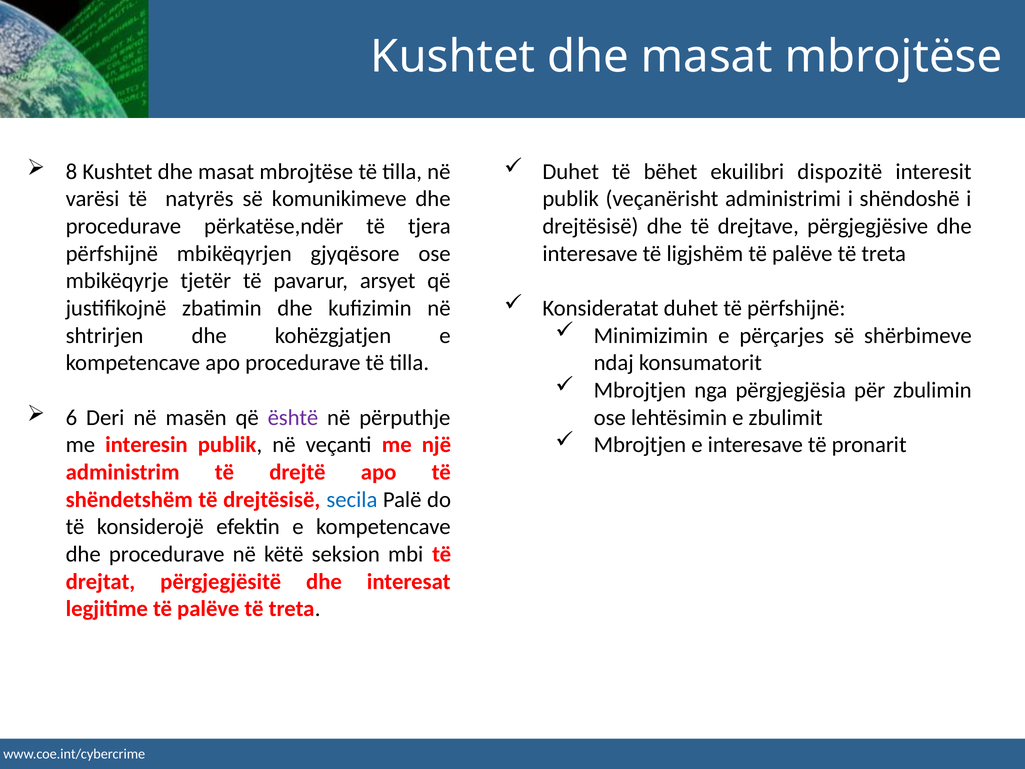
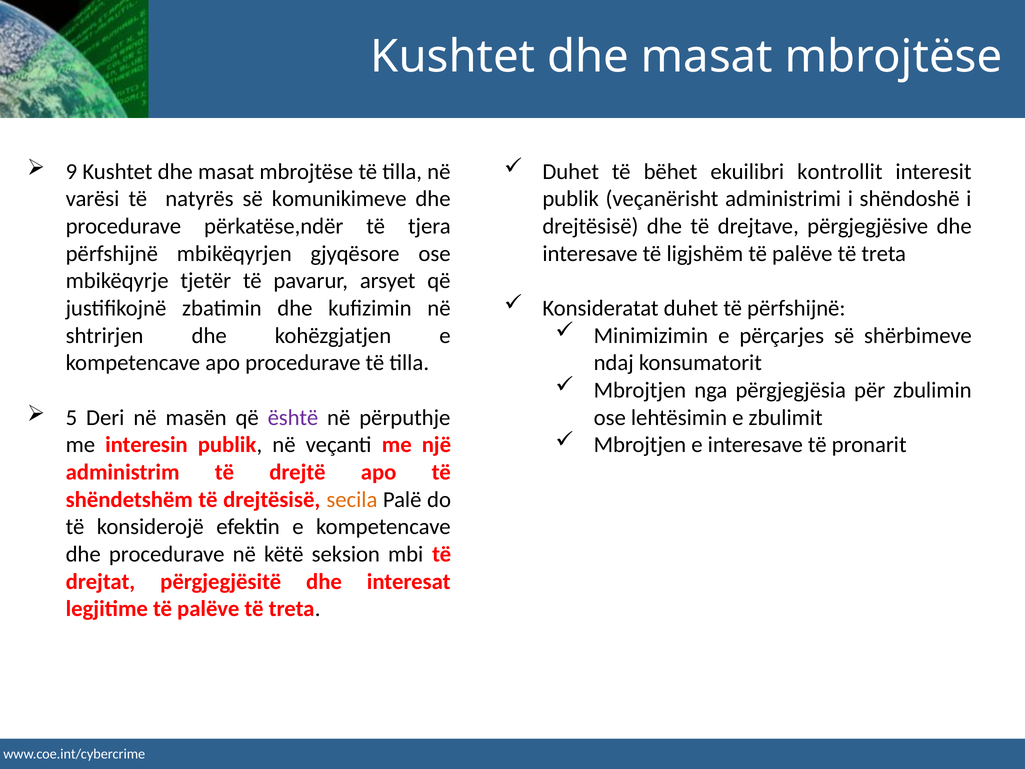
8: 8 -> 9 (71, 172)
dispozitë: dispozitë -> kontrollit (840, 172)
6: 6 -> 5 (71, 417)
secila colour: blue -> orange (352, 499)
